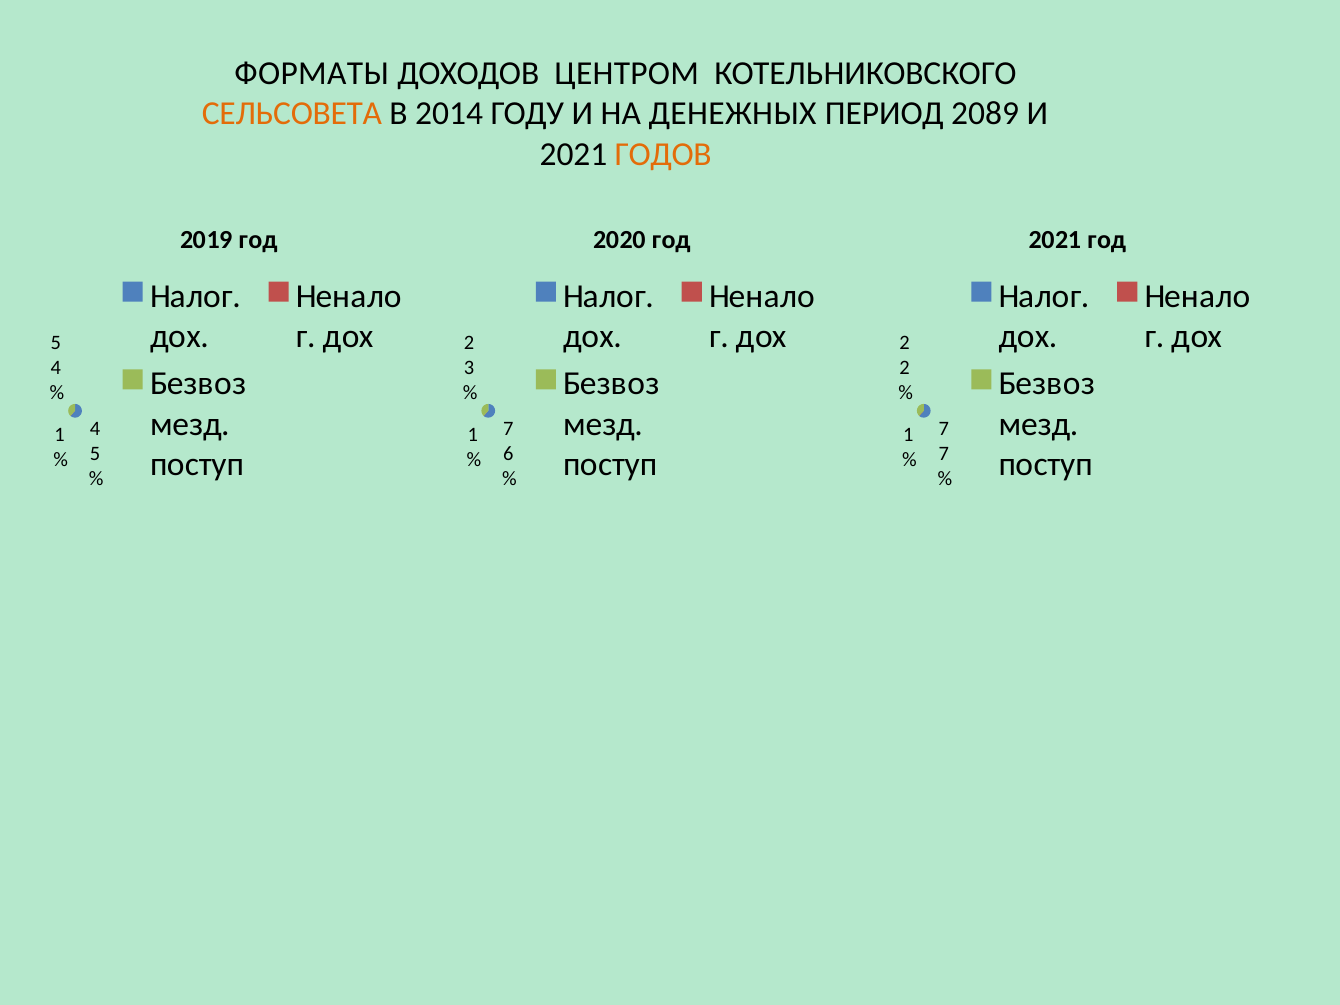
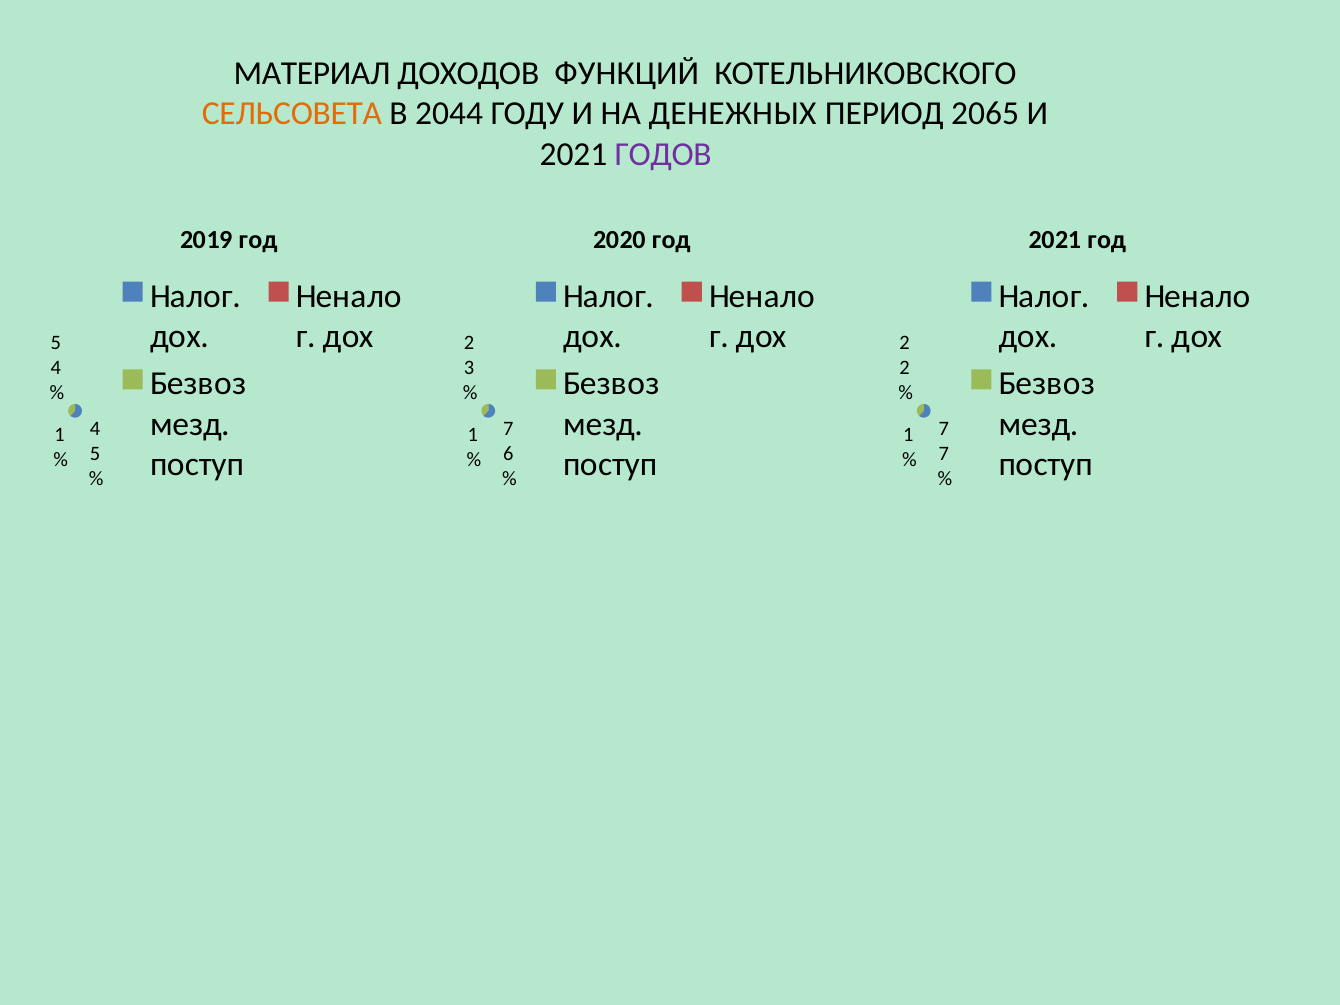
ФОРМАТЫ: ФОРМАТЫ -> МАТЕРИАЛ (312, 74)
ЦЕНТРОМ: ЦЕНТРОМ -> ФУНКЦИЙ (627, 74)
2014: 2014 -> 2044 (449, 114)
2089: 2089 -> 2065 (985, 114)
ГОДОВ colour: orange -> purple (663, 154)
